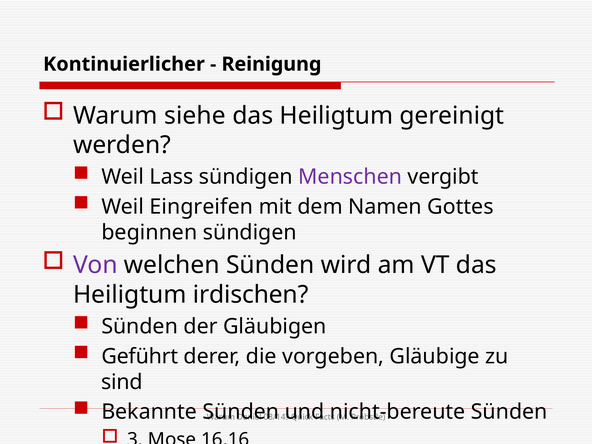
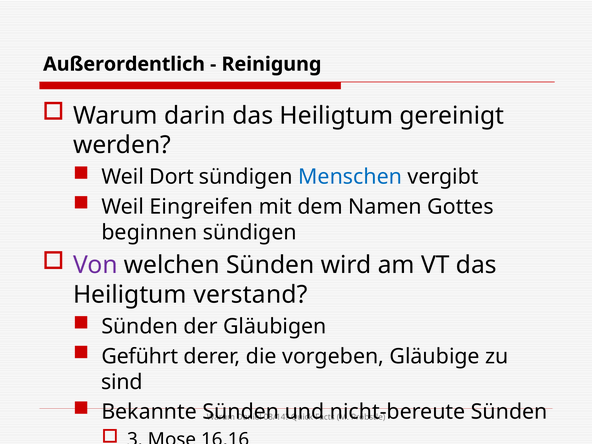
Kontinuierlicher: Kontinuierlicher -> Außerordentlich (124, 64)
siehe: siehe -> darin (195, 116)
Lass: Lass -> Dort (172, 177)
Menschen colour: purple -> blue (350, 177)
irdischen: irdischen -> verstand (250, 295)
